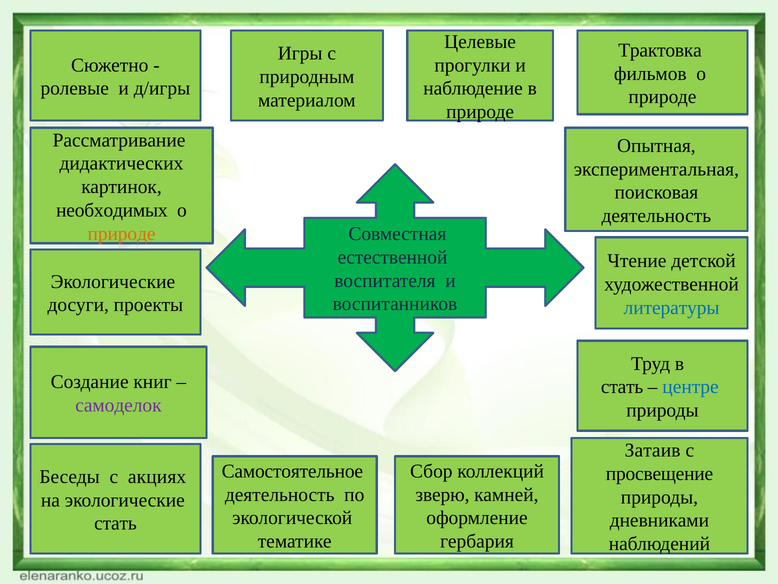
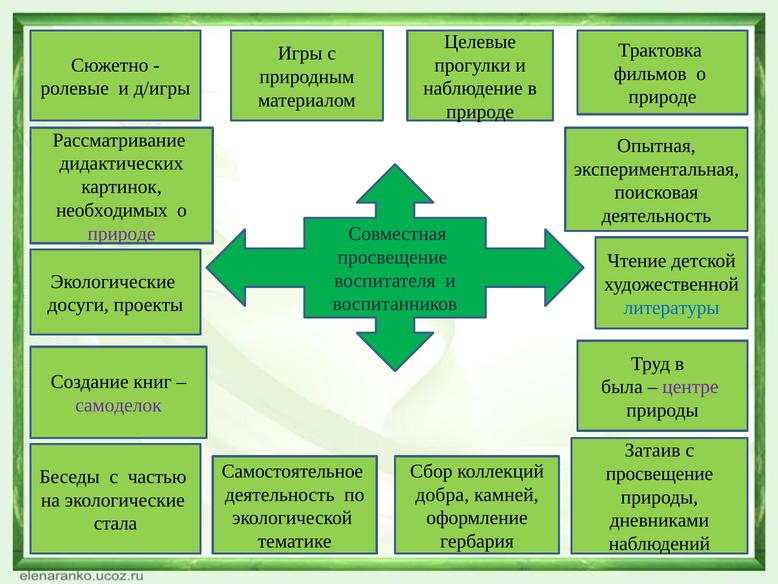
природе colour: orange -> purple (122, 233)
естественной: естественной -> просвещение (393, 257)
стать: стать -> была (622, 387)
центре colour: blue -> purple (691, 387)
акциях: акциях -> частью (157, 476)
зверю: зверю -> добра (442, 494)
стать: стать -> стала (116, 523)
